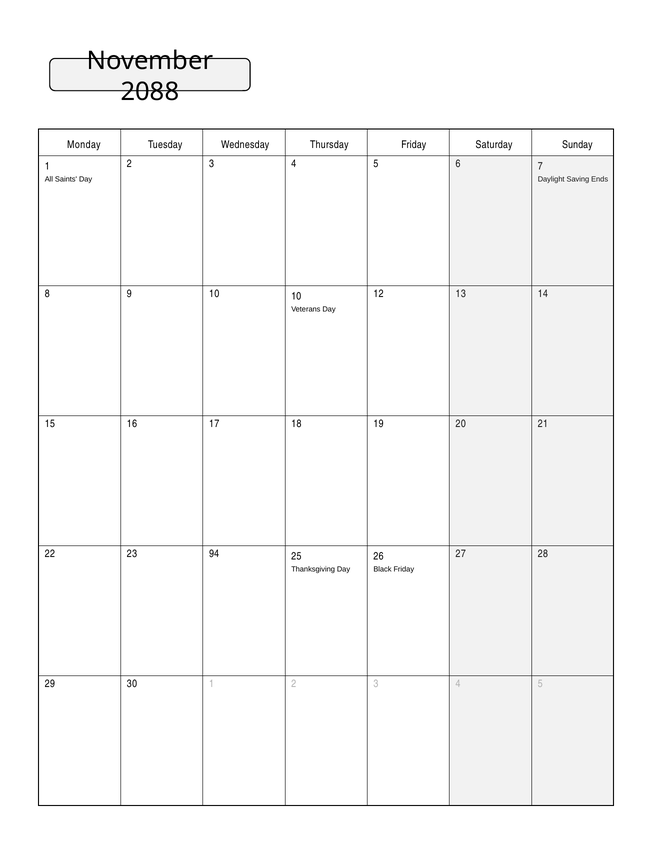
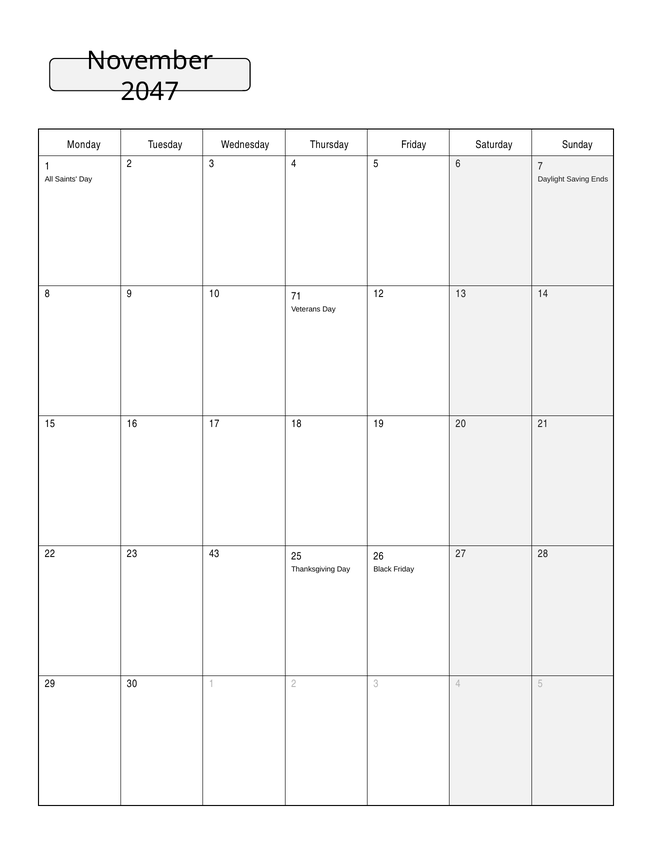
2088: 2088 -> 2047 (150, 92)
10 10: 10 -> 71 (296, 296)
94: 94 -> 43 (214, 554)
